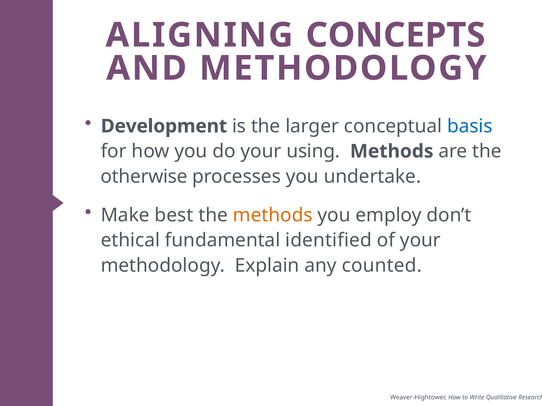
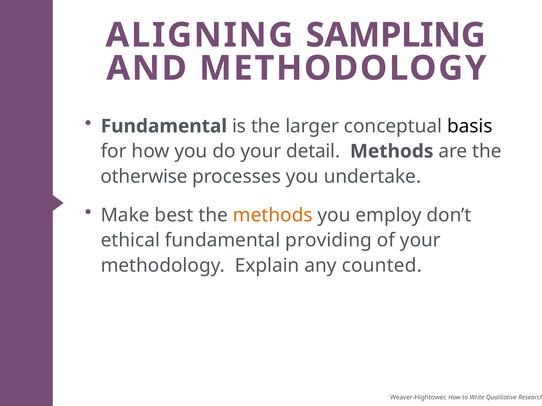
CONCEPTS: CONCEPTS -> SAMPLING (396, 35)
Development: Development -> Fundamental (164, 126)
basis colour: blue -> black (470, 126)
using: using -> detail (313, 151)
identified: identified -> providing (329, 241)
